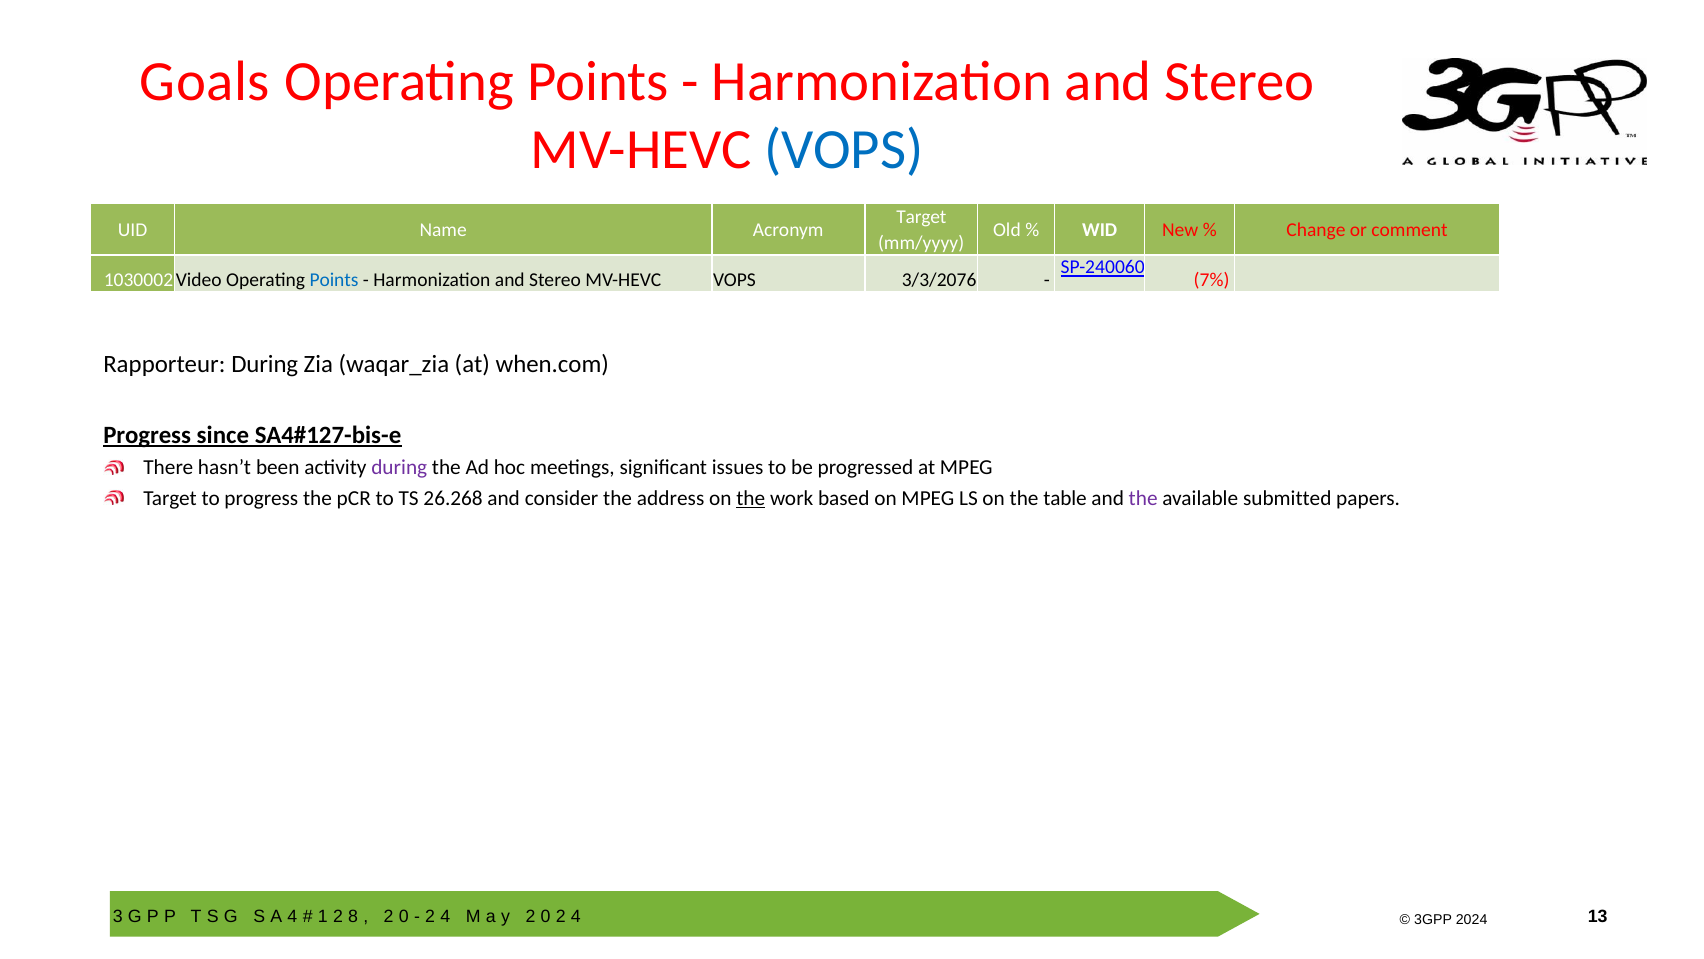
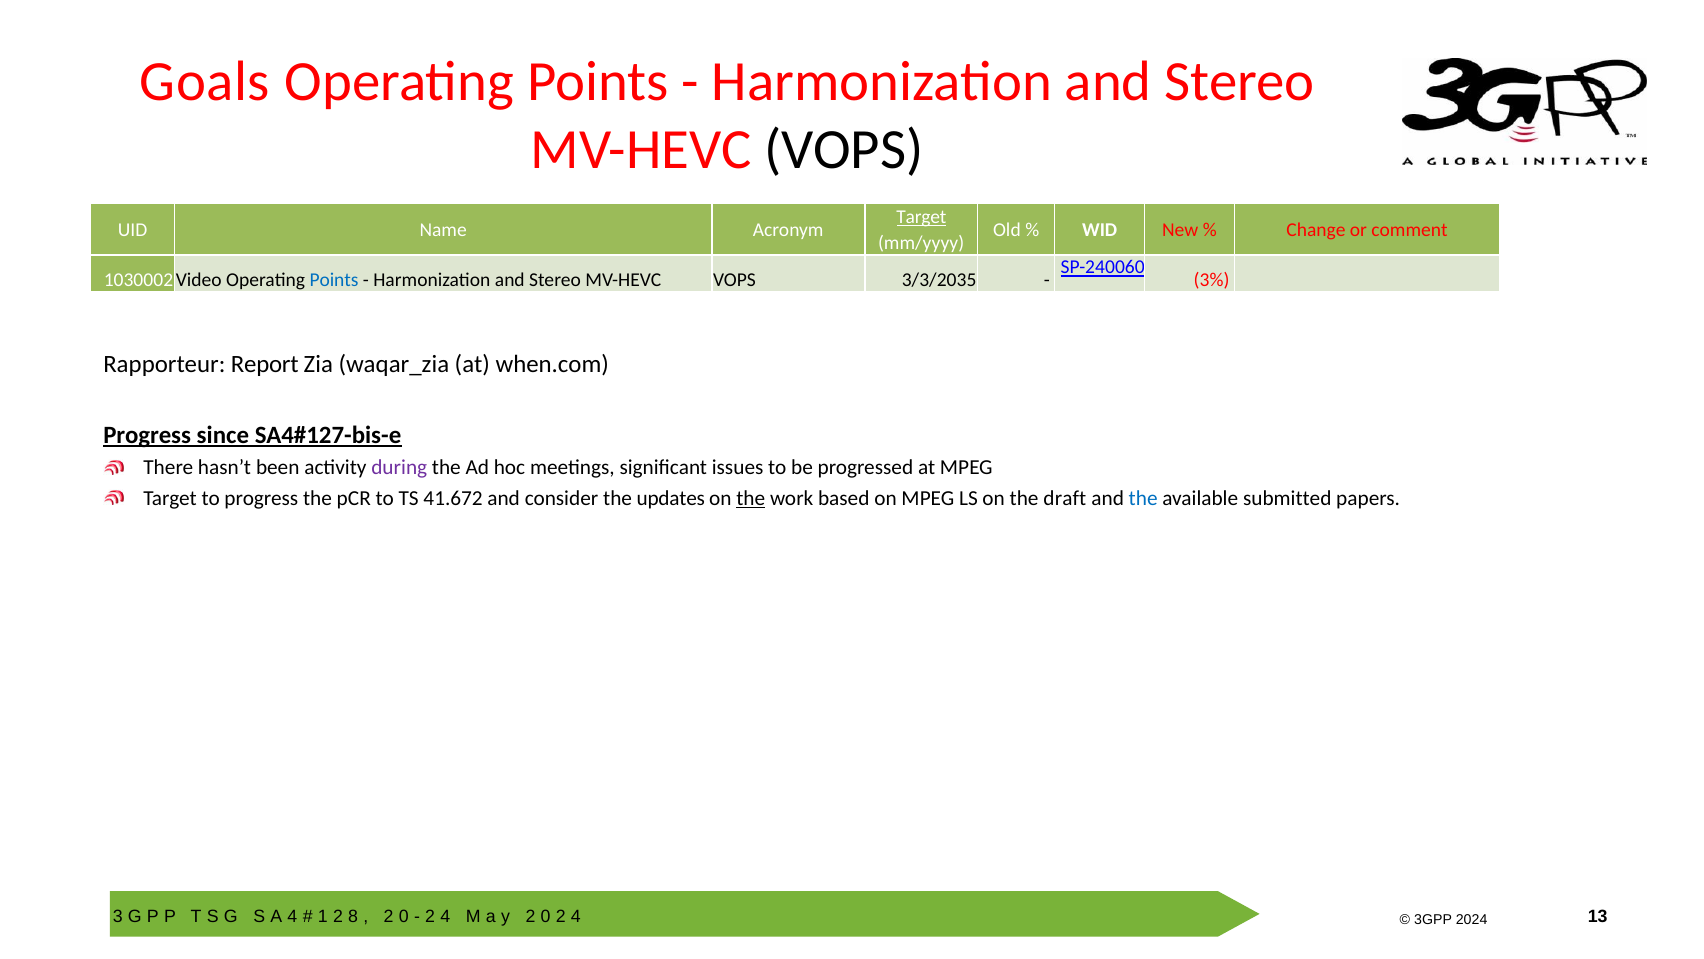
VOPS colour: blue -> black (844, 150)
Target underline: none -> present (921, 217)
3/3/2076: 3/3/2076 -> 3/3/2035 (939, 280)
7%: 7% -> 3% (1212, 280)
Rapporteur During: During -> Report (265, 365)
26.268: 26.268 -> 41.672 (453, 498)
address: address -> updates (671, 498)
table: table -> draft (1065, 498)
the colour: purple -> blue (1143, 498)
